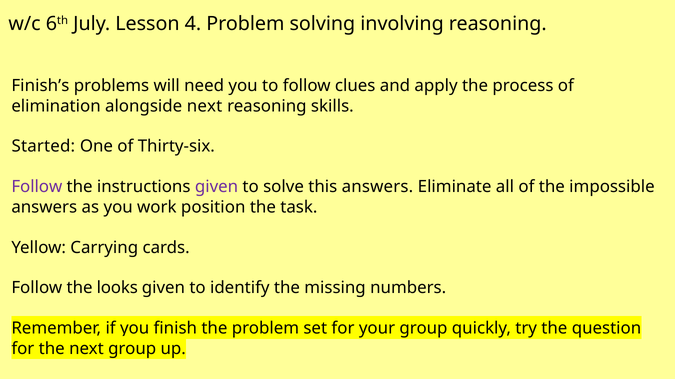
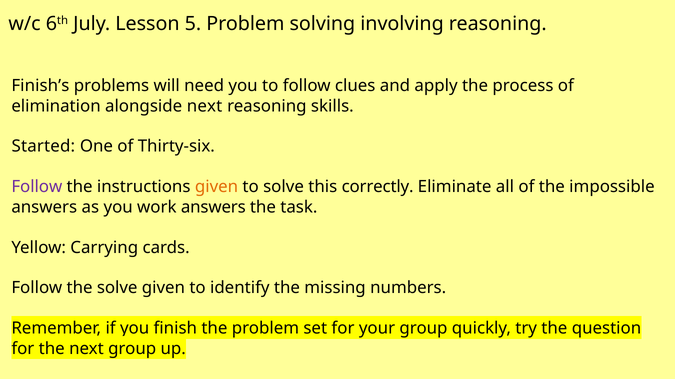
4: 4 -> 5 (193, 24)
given colour: purple -> orange (217, 187)
this answers: answers -> correctly (378, 187)
work position: position -> answers (213, 207)
the looks: looks -> solve (117, 288)
